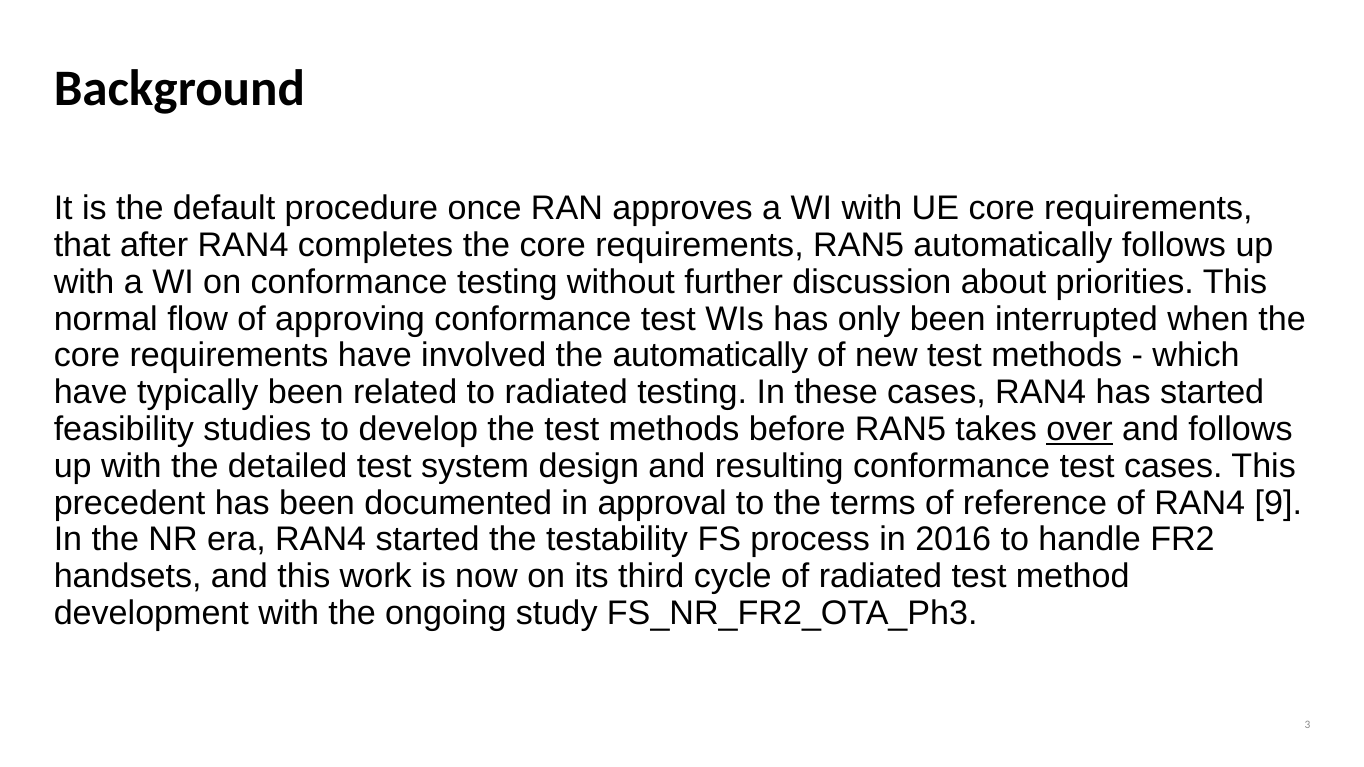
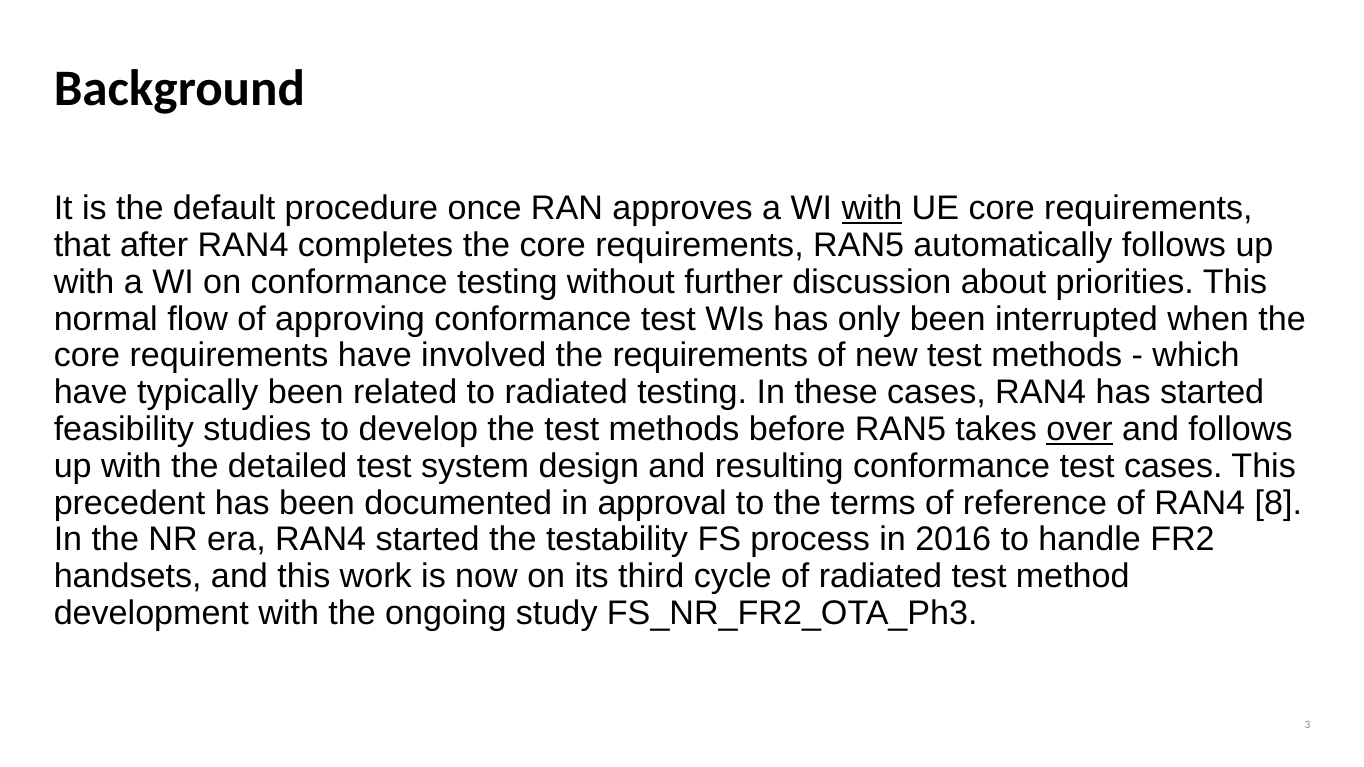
with underline: none -> present (872, 208)
the automatically: automatically -> requirements (710, 356)
9: 9 -> 8 (1278, 503)
